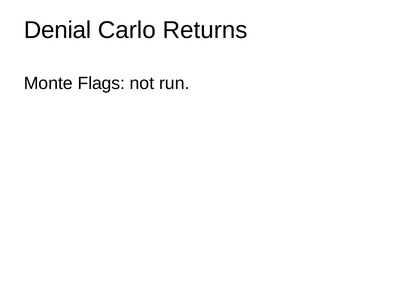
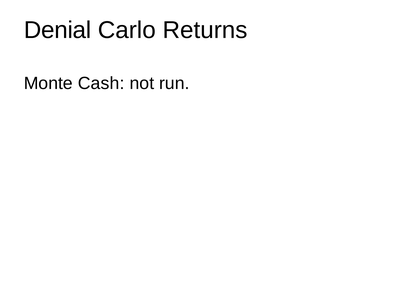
Flags: Flags -> Cash (101, 83)
